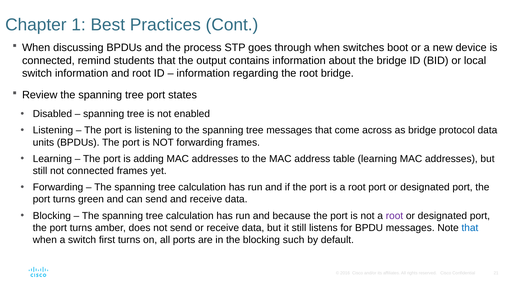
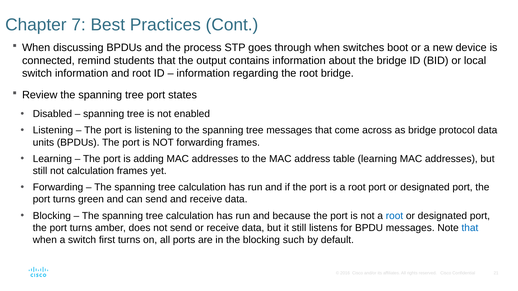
1: 1 -> 7 (79, 25)
not connected: connected -> calculation (90, 171)
root colour: purple -> blue (394, 216)
